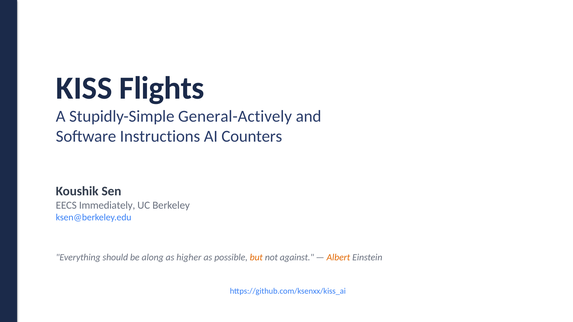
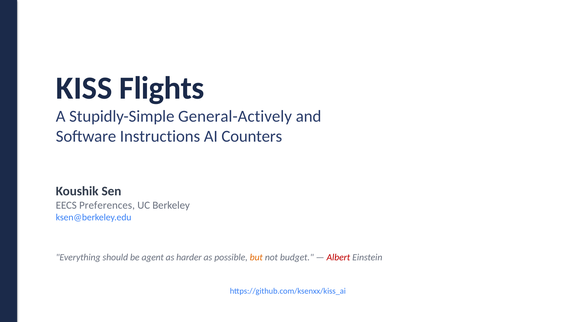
Immediately: Immediately -> Preferences (107, 206)
along: along -> agent (153, 258)
higher: higher -> harder (189, 258)
against: against -> budget (297, 258)
Albert colour: orange -> red (338, 258)
